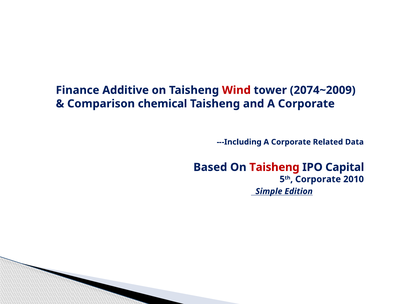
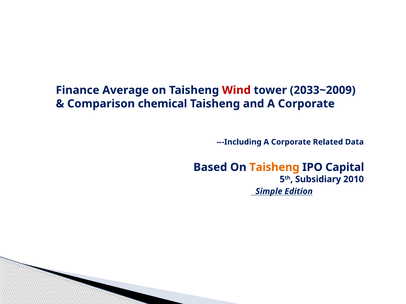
Additive: Additive -> Average (126, 90)
2074~2009: 2074~2009 -> 2033~2009 (323, 90)
Taisheng colour: red -> orange (274, 167)
5th Corporate: Corporate -> Subsidiary (318, 180)
